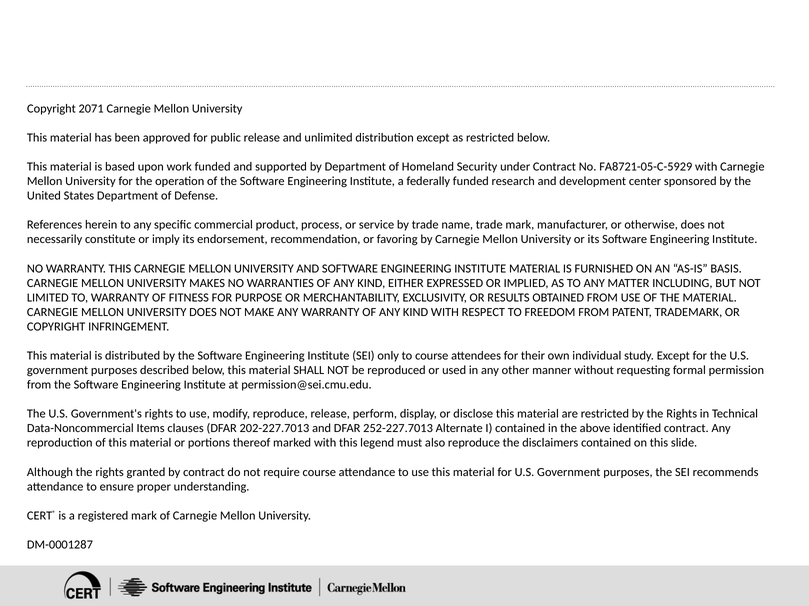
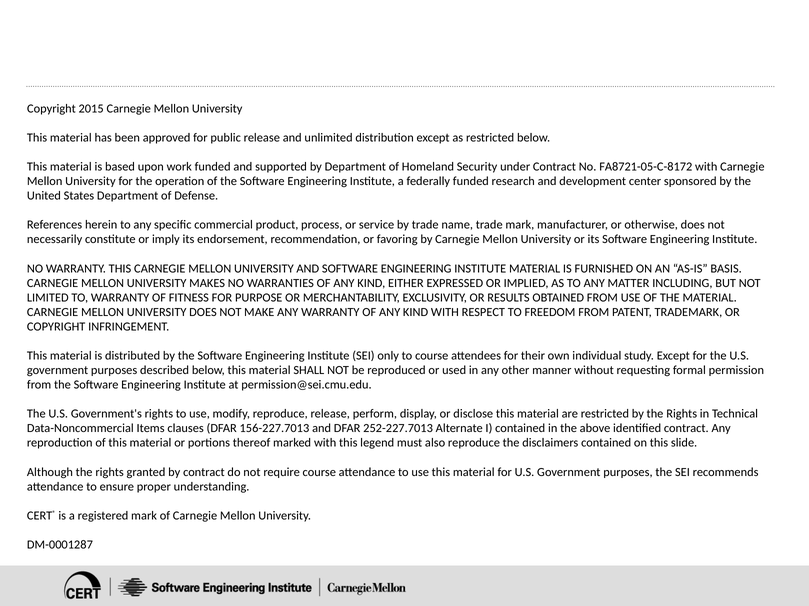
2071: 2071 -> 2015 (91, 109)
FA8721-05-C-5929: FA8721-05-C-5929 -> FA8721-05-C-8172 (646, 167)
202-227.7013: 202-227.7013 -> 156-227.7013 (274, 429)
